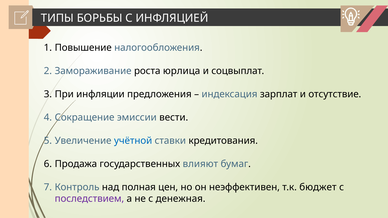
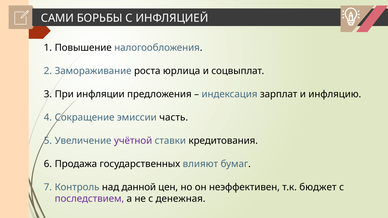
ТИПЫ: ТИПЫ -> САМИ (57, 18)
отсутствие: отсутствие -> инфляцию (335, 94)
вести: вести -> часть (174, 118)
учётной colour: blue -> purple (133, 141)
полная: полная -> данной (139, 187)
